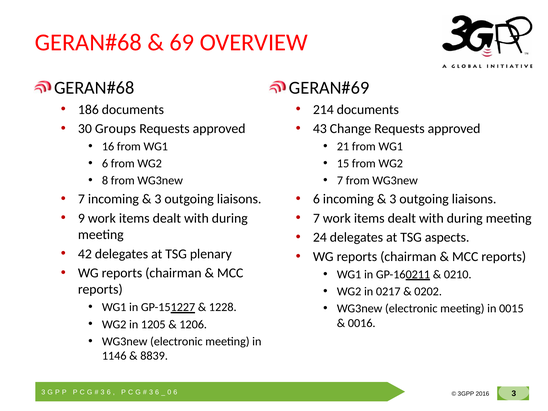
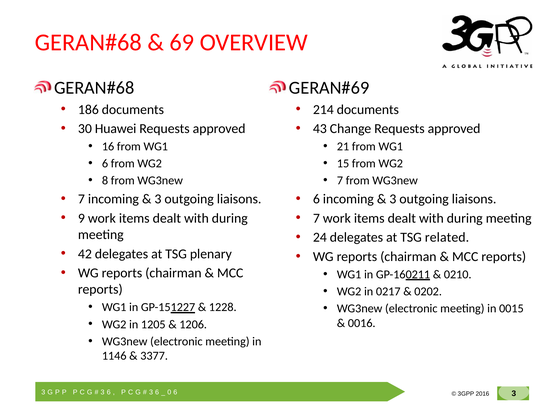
Groups: Groups -> Huawei (116, 129)
aspects: aspects -> related (447, 237)
8839: 8839 -> 3377 (154, 356)
